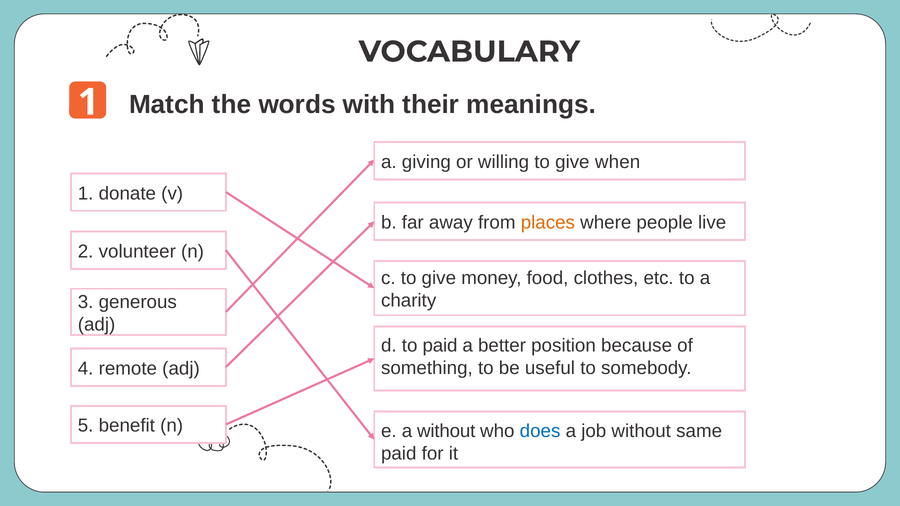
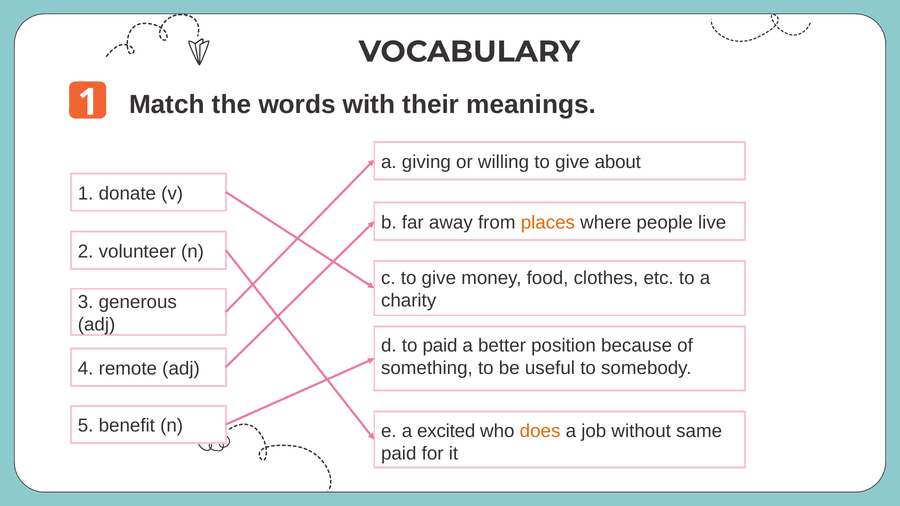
when: when -> about (618, 162)
a without: without -> excited (446, 431)
does colour: blue -> orange (540, 431)
